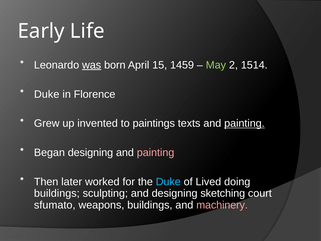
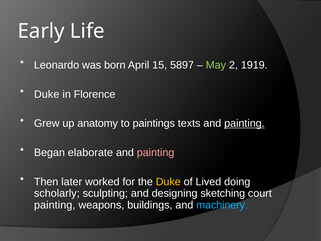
was underline: present -> none (92, 65)
1459: 1459 -> 5897 (182, 65)
1514: 1514 -> 1919 (254, 65)
invented: invented -> anatomy (98, 123)
Began designing: designing -> elaborate (90, 153)
Duke colour: light blue -> yellow (168, 182)
buildings: buildings -> scholarly (57, 193)
sfumato: sfumato -> painting (55, 205)
machinery colour: pink -> light blue (222, 205)
